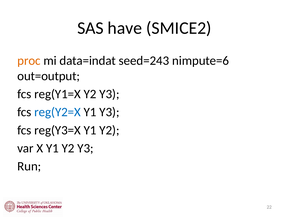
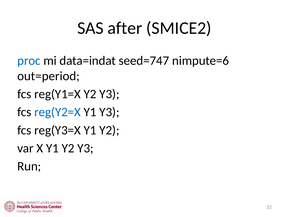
have: have -> after (125, 28)
proc colour: orange -> blue (29, 61)
seed=243: seed=243 -> seed=747 (144, 61)
out=output: out=output -> out=period (49, 76)
